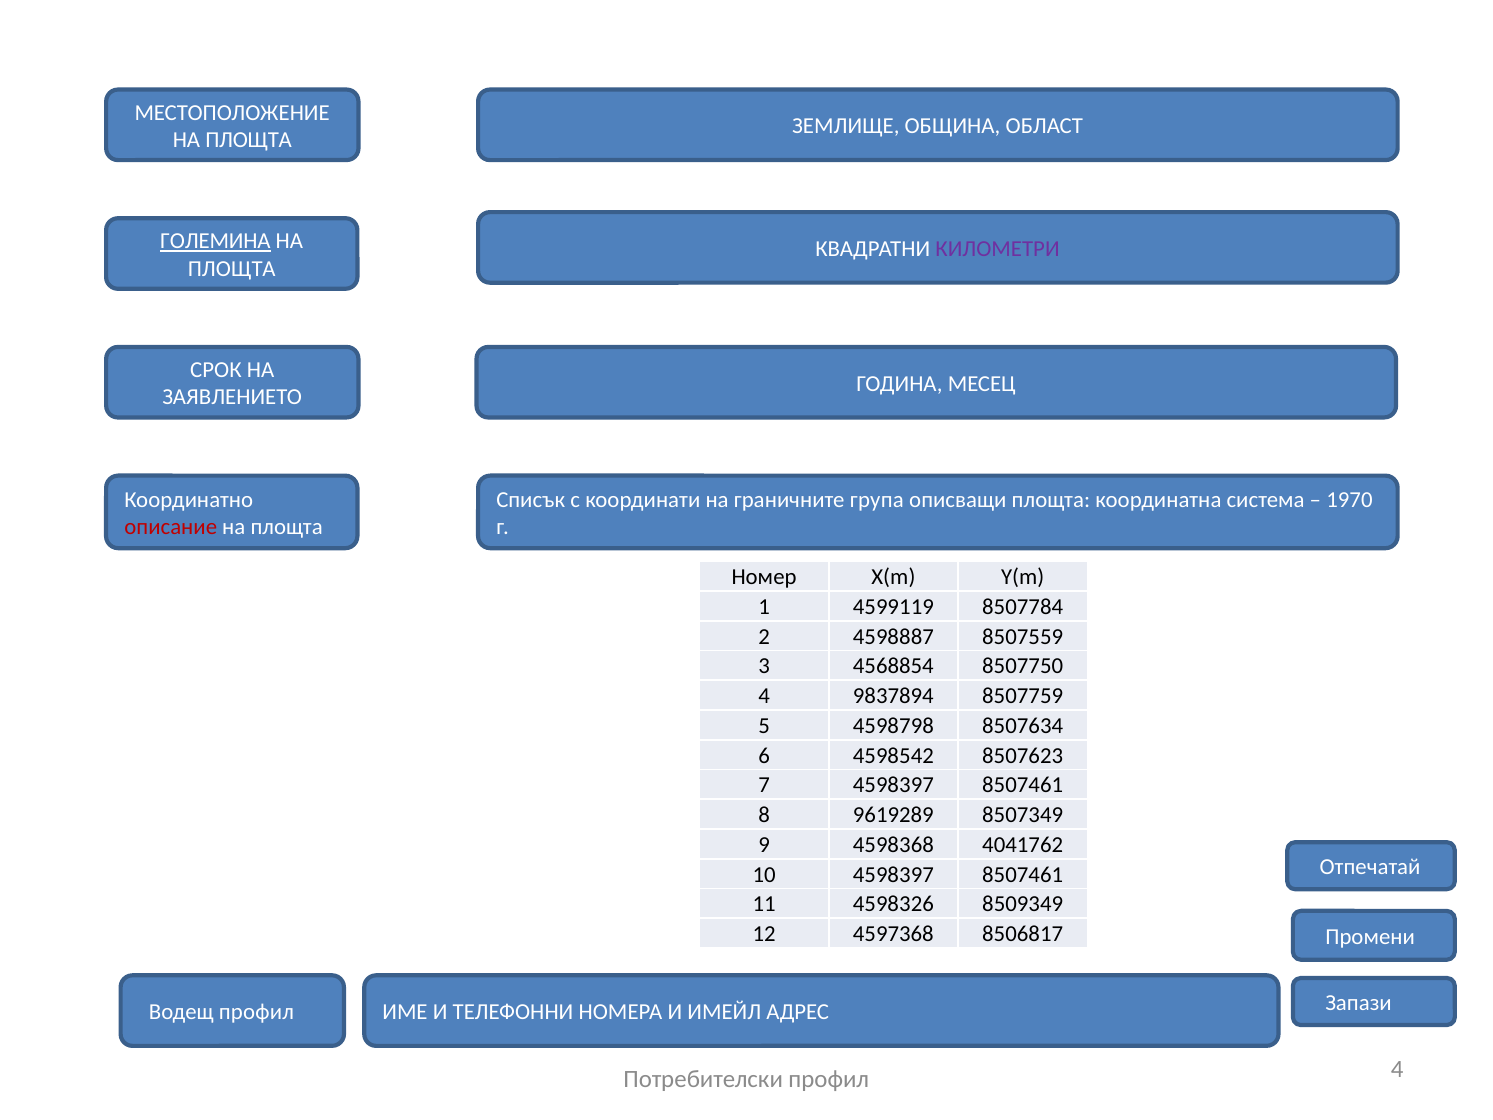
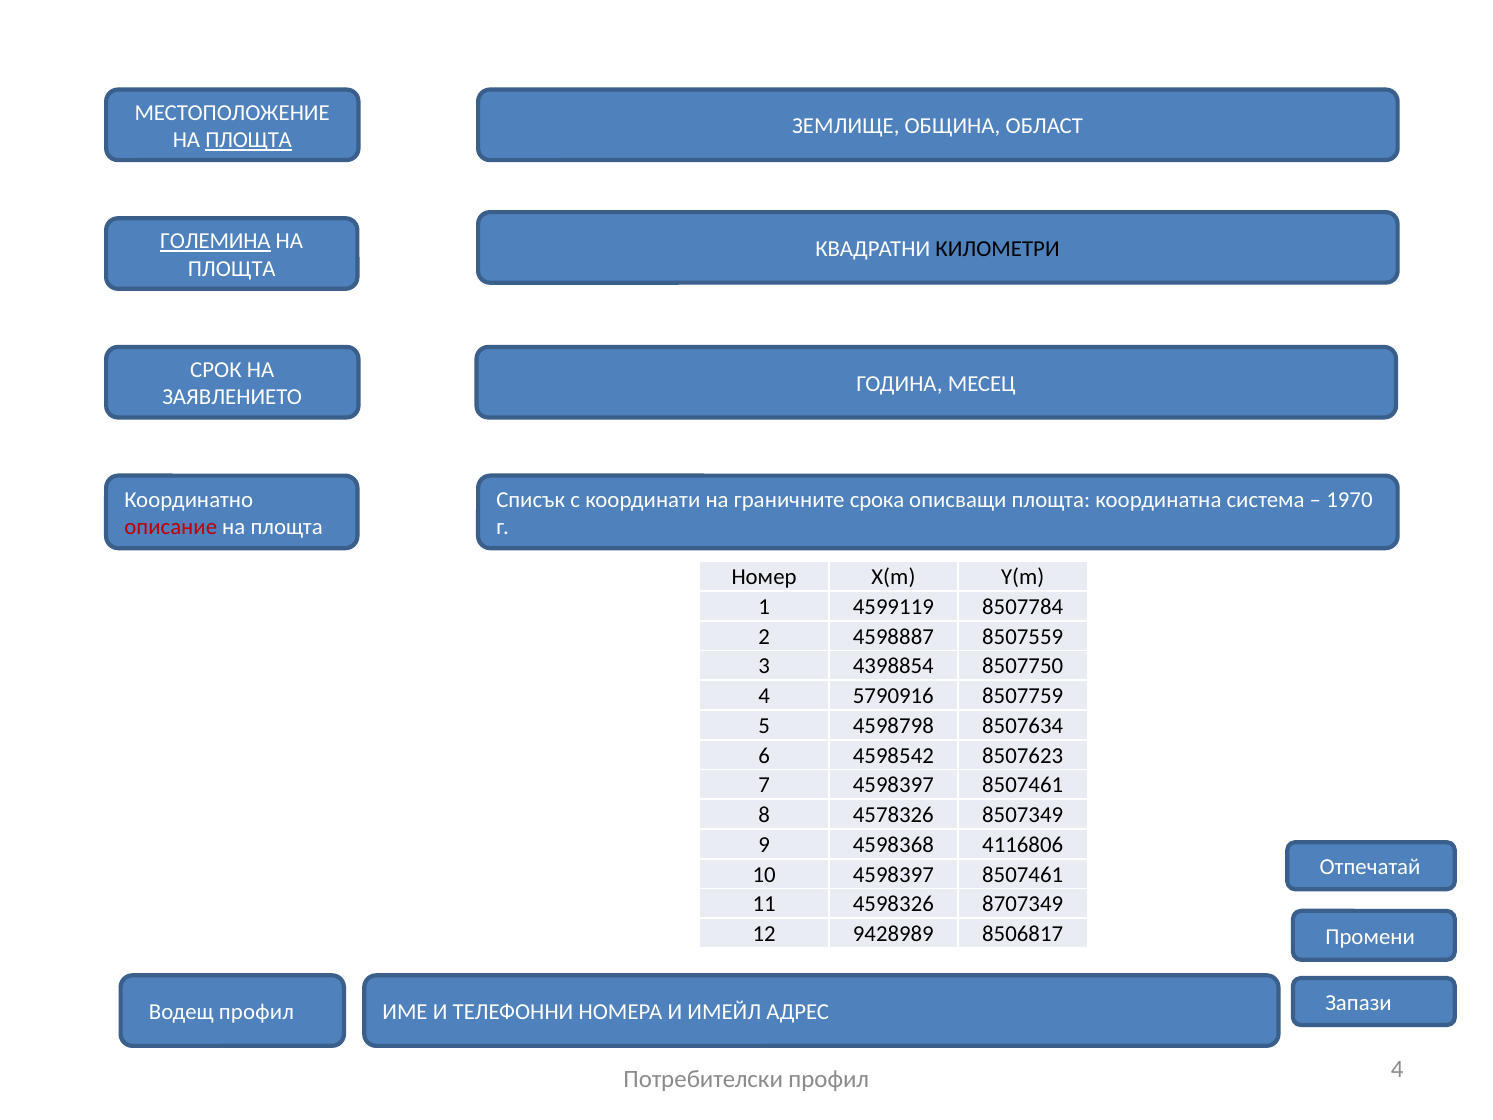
ПЛОЩТА underline: none -> present (249, 140)
КИЛОМЕТРИ colour: purple -> black (998, 249)
група: група -> срока (877, 500)
4568854: 4568854 -> 4398854 (893, 666)
9837894: 9837894 -> 5790916 (893, 696)
9619289: 9619289 -> 4578326 (893, 815)
4041762: 4041762 -> 4116806 (1023, 845)
8509349: 8509349 -> 8707349 (1023, 904)
4597368: 4597368 -> 9428989 (893, 934)
